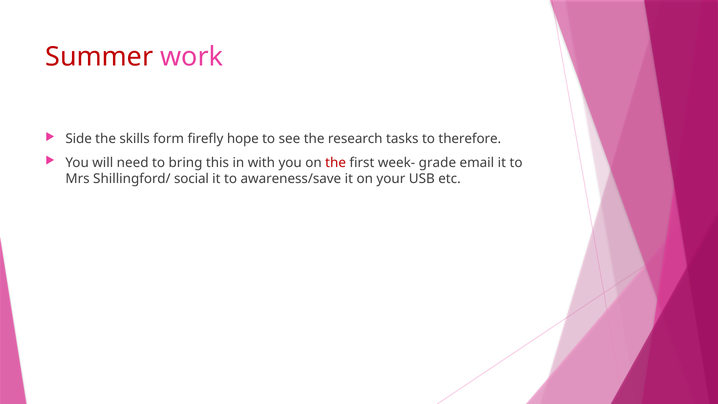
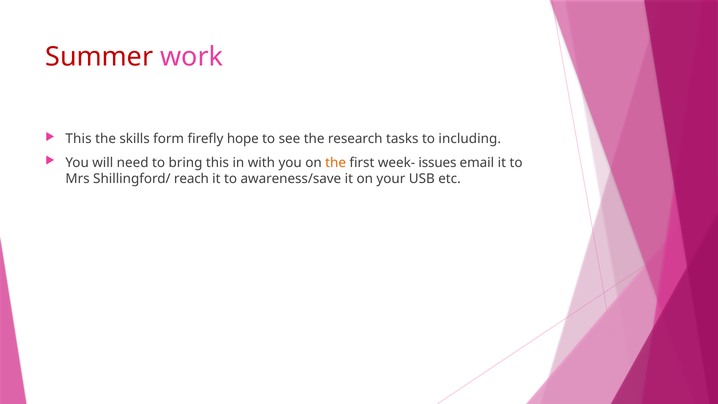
Side: Side -> This (79, 139)
therefore: therefore -> including (470, 139)
the colour: red -> orange (336, 163)
grade: grade -> issues (437, 163)
social: social -> reach (191, 179)
